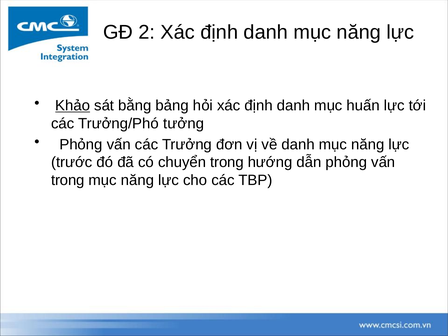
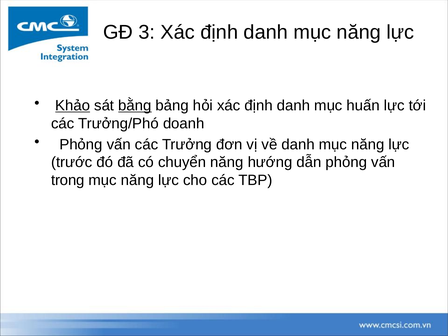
2: 2 -> 3 (147, 32)
bằng underline: none -> present (135, 106)
tưởng: tưởng -> doanh (184, 124)
chuyển trong: trong -> năng (227, 162)
